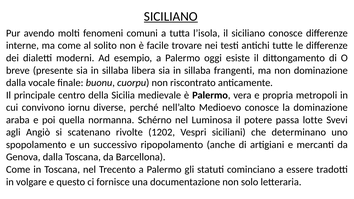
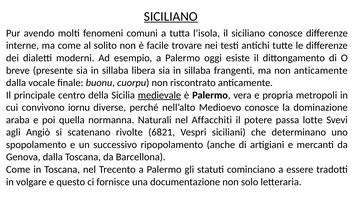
non dominazione: dominazione -> anticamente (321, 70)
medievale underline: none -> present (159, 95)
Schérno: Schérno -> Naturali (155, 120)
Luminosa: Luminosa -> Affacchiti (212, 120)
1202: 1202 -> 6821 (162, 132)
